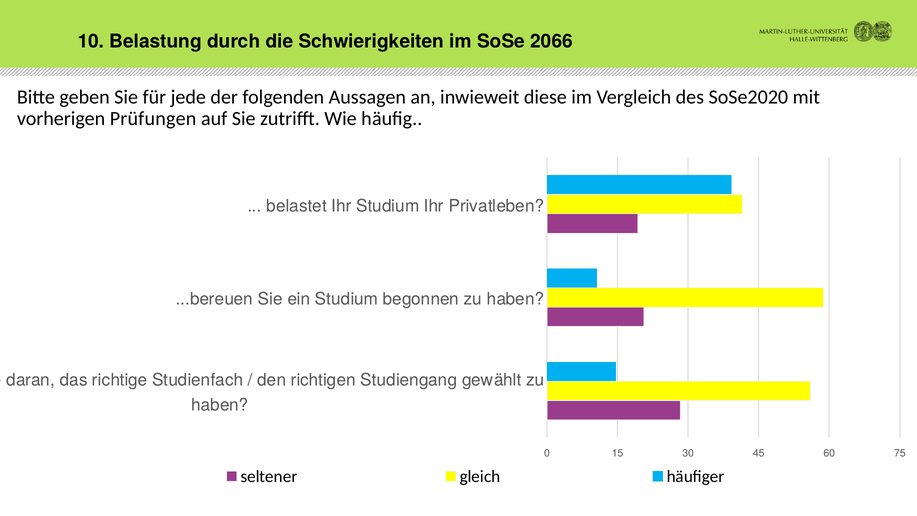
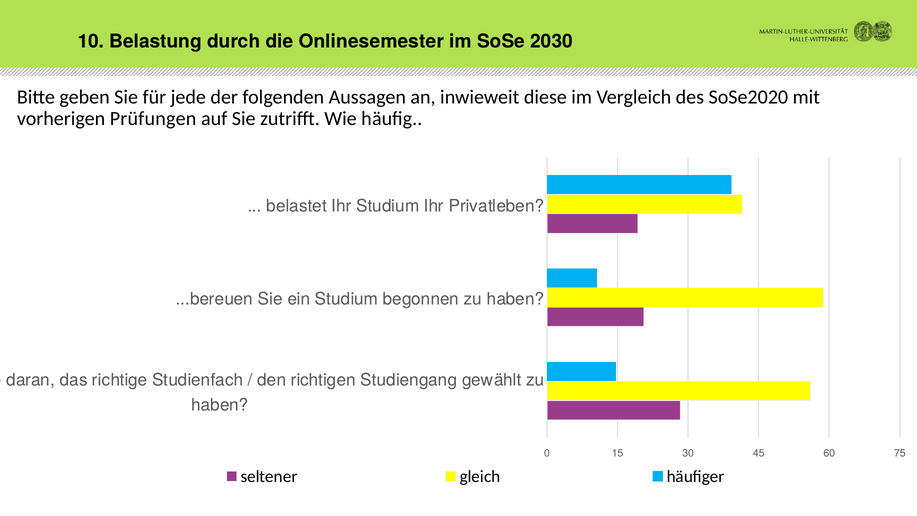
Schwierigkeiten: Schwierigkeiten -> Onlinesemester (371, 41)
2066: 2066 -> 2030 (552, 41)
